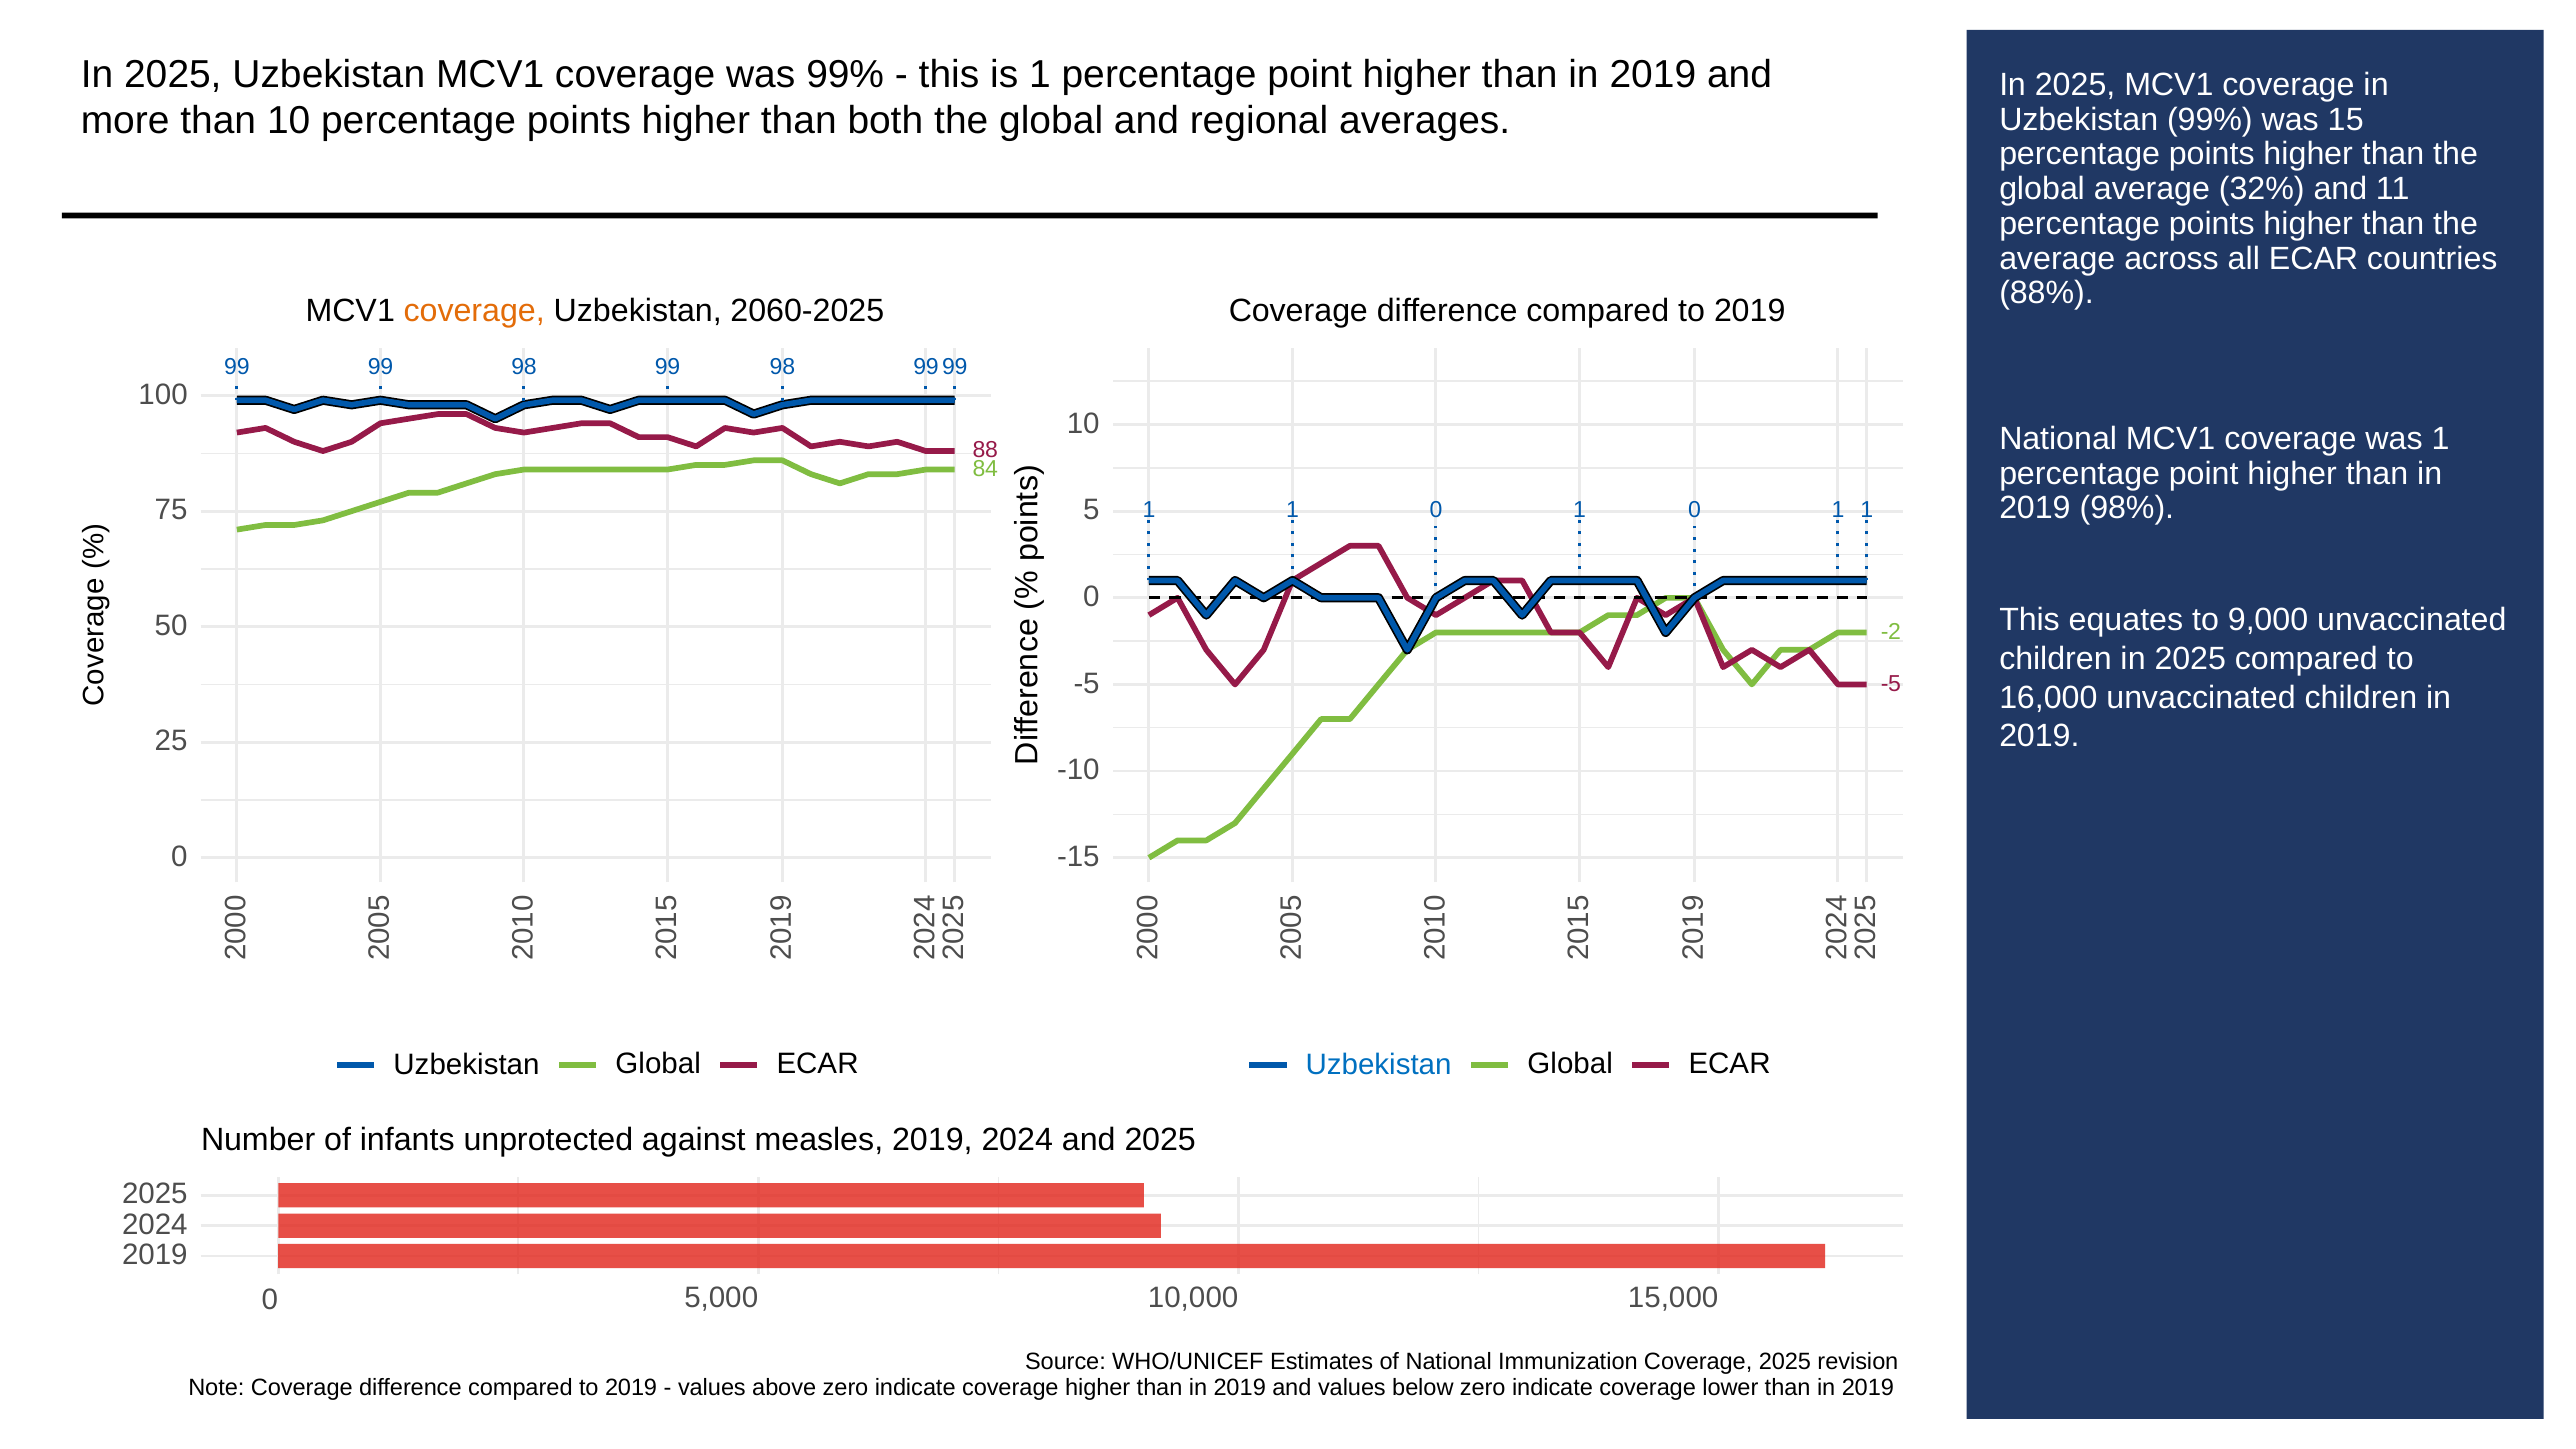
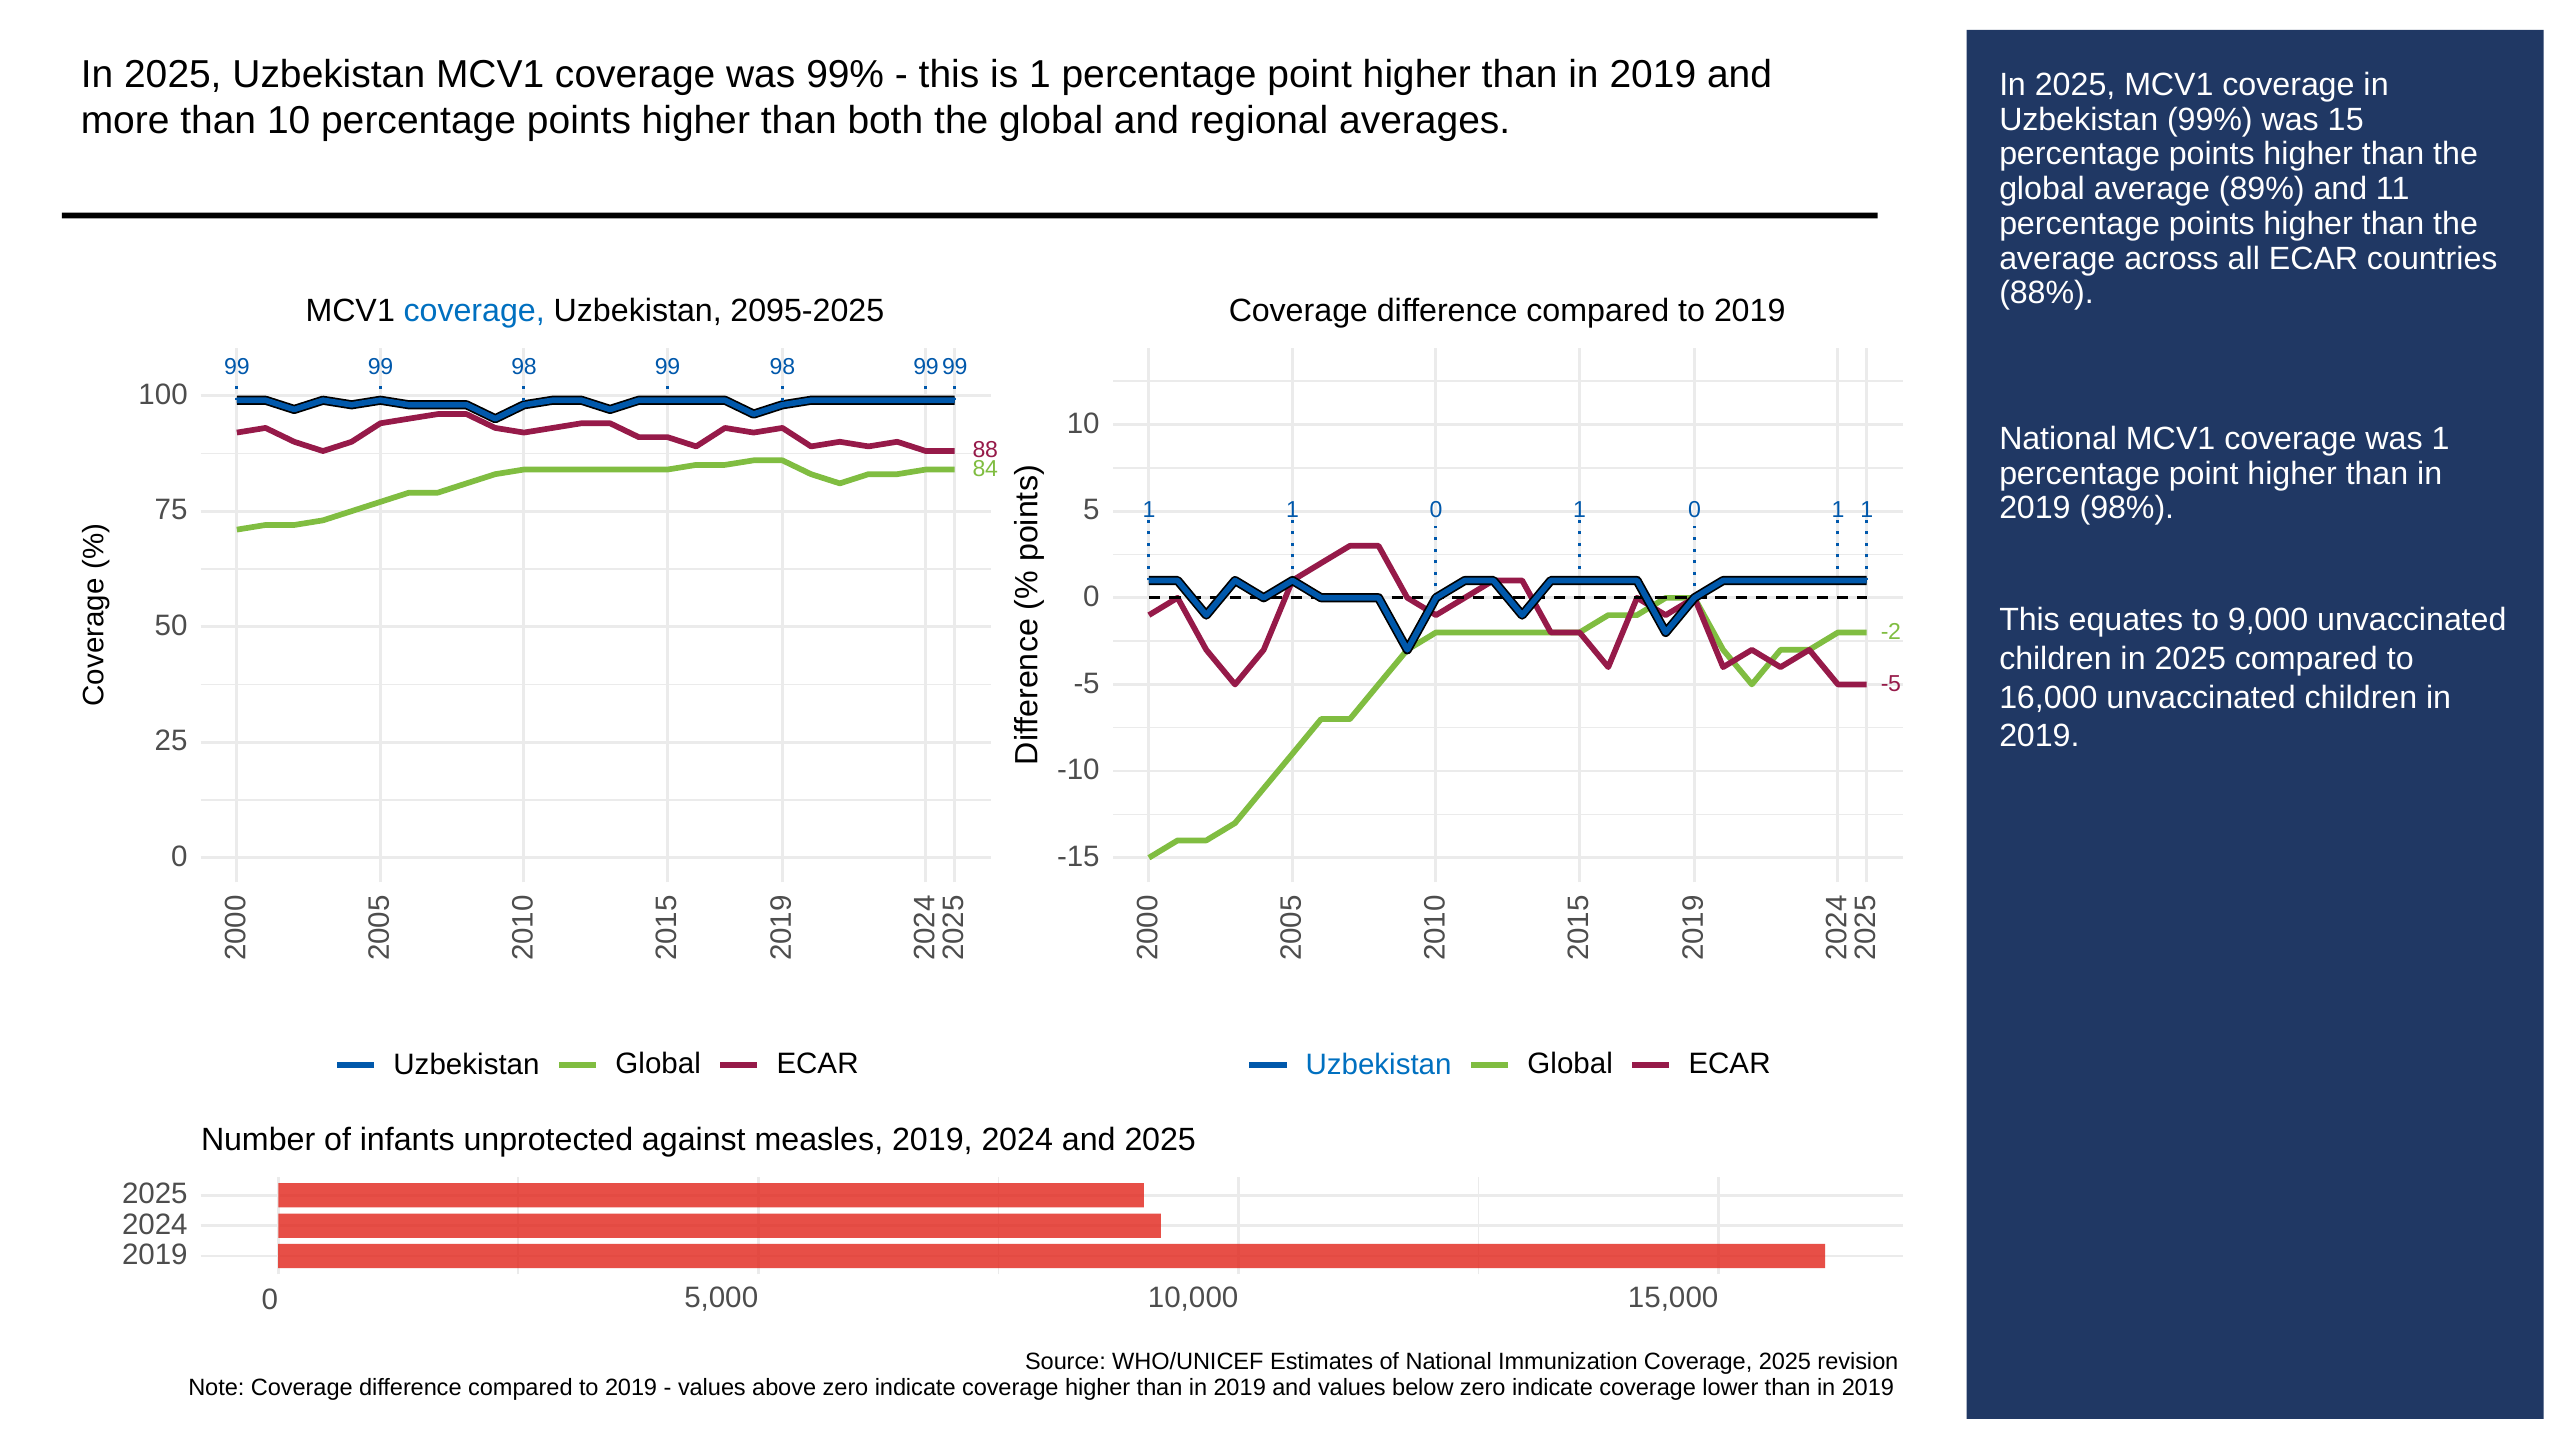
32%: 32% -> 89% (2262, 189)
coverage colour: orange -> blue (474, 311)
2060-2025: 2060-2025 -> 2095-2025 (807, 311)
